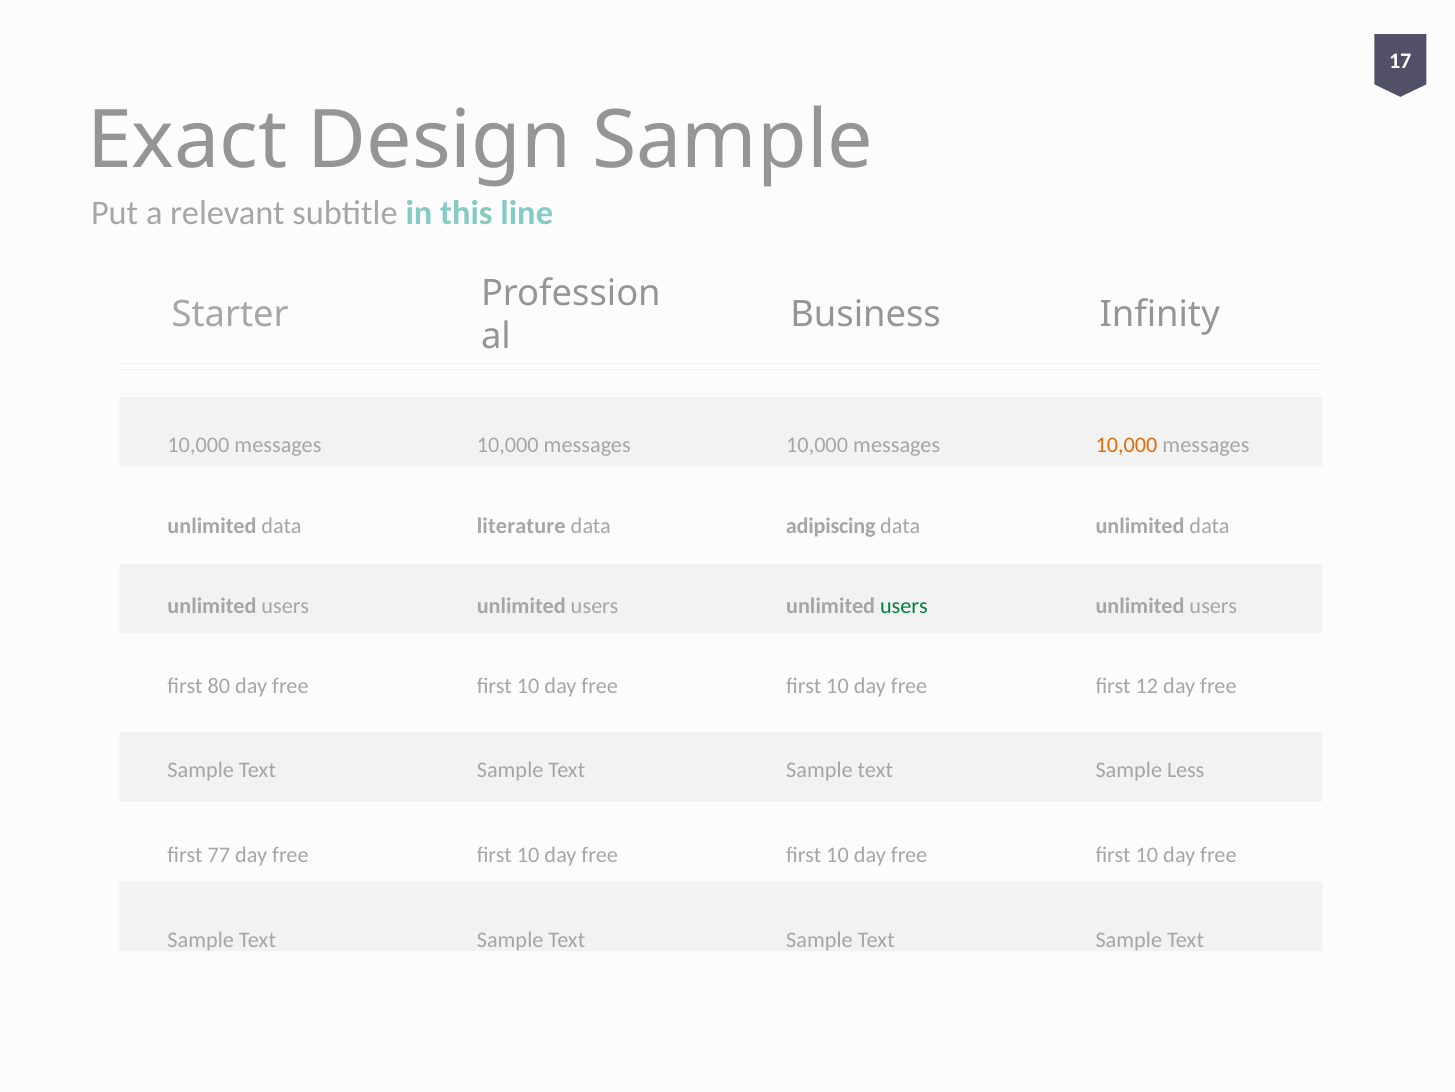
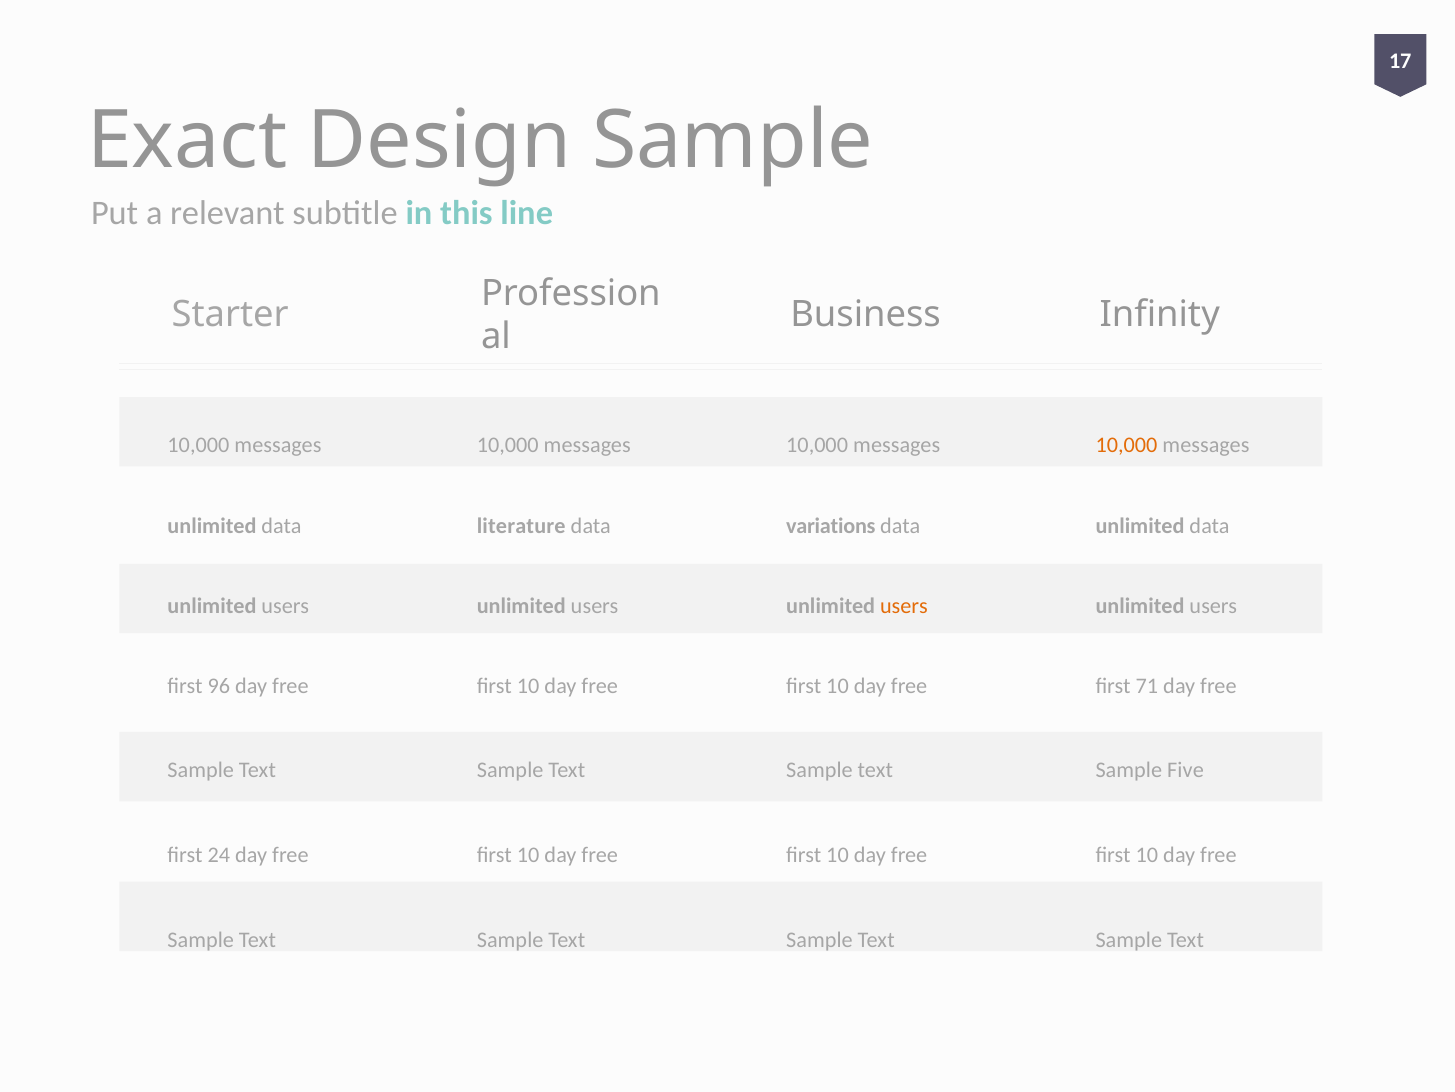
adipiscing: adipiscing -> variations (831, 525)
users colour: green -> orange (904, 605)
80: 80 -> 96 (219, 686)
12: 12 -> 71 (1147, 686)
Less: Less -> Five (1185, 770)
77: 77 -> 24 (219, 855)
